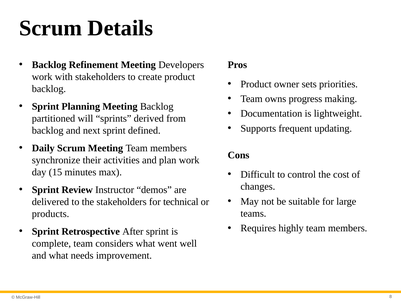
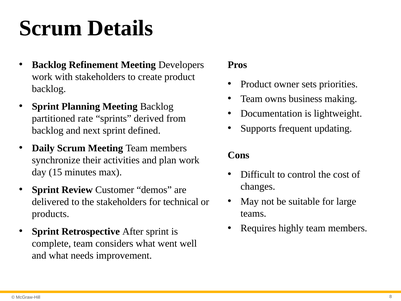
progress: progress -> business (305, 99)
will: will -> rate (85, 118)
Instructor: Instructor -> Customer (115, 190)
